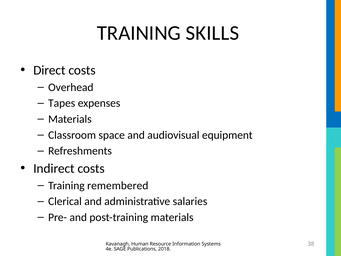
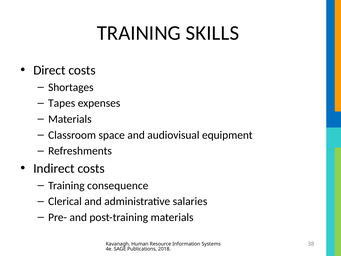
Overhead: Overhead -> Shortages (71, 87)
remembered: remembered -> consequence (118, 185)
